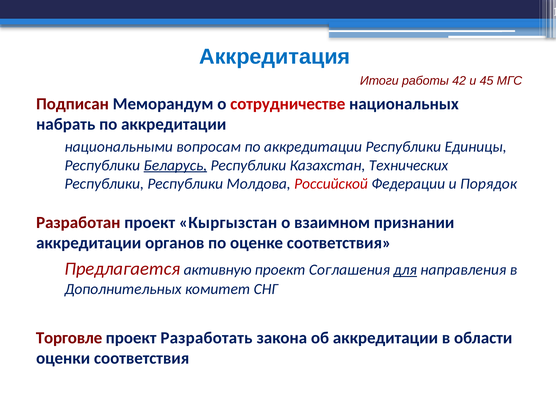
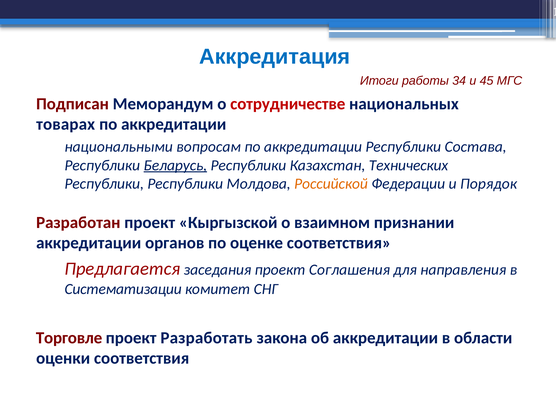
42: 42 -> 34 (459, 81)
набрать: набрать -> товарах (66, 124)
Единицы: Единицы -> Состава (476, 147)
Российской colour: red -> orange (331, 184)
Кыргызстан: Кыргызстан -> Кыргызской (228, 223)
активную: активную -> заседания (217, 270)
для underline: present -> none (405, 270)
Дополнительных: Дополнительных -> Систематизации (123, 289)
